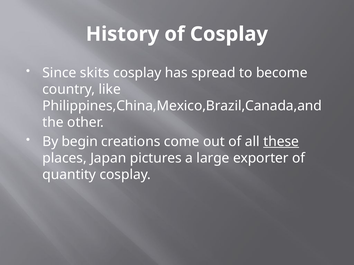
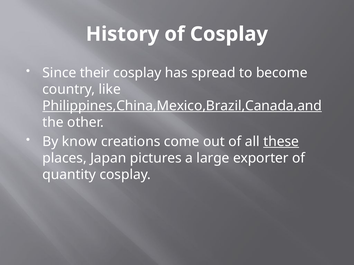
skits: skits -> their (95, 73)
Philippines,China,Mexico,Brazil,Canada,and underline: none -> present (182, 106)
begin: begin -> know (80, 142)
